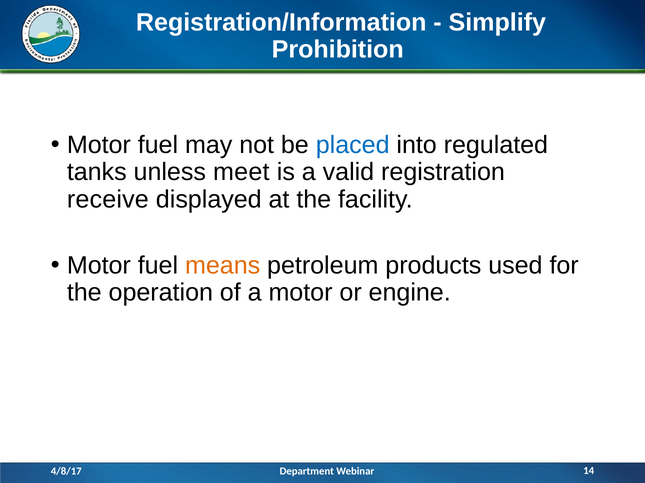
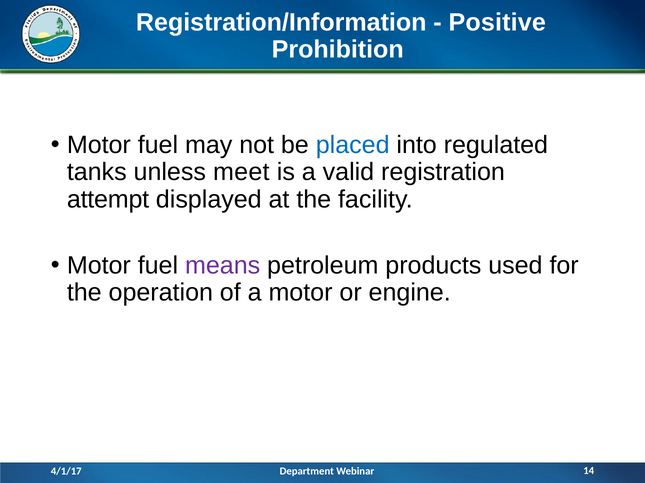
Simplify: Simplify -> Positive (497, 23)
receive: receive -> attempt (108, 200)
means colour: orange -> purple (223, 266)
4/8/17: 4/8/17 -> 4/1/17 (66, 472)
